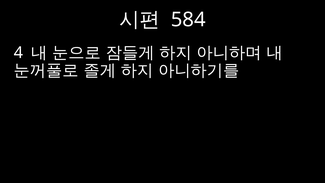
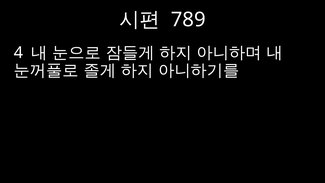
584: 584 -> 789 (188, 20)
